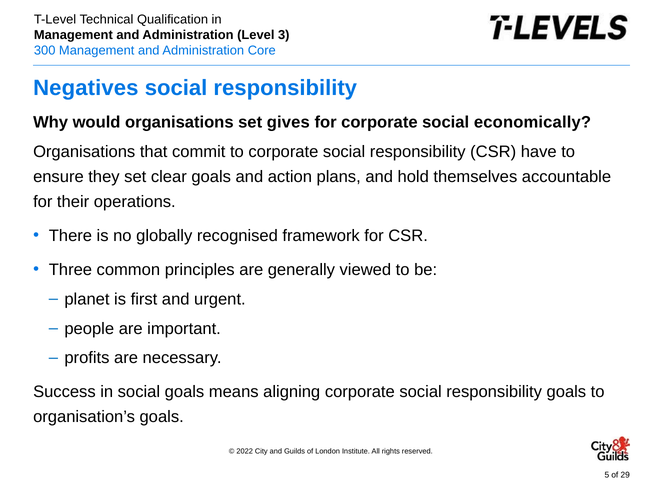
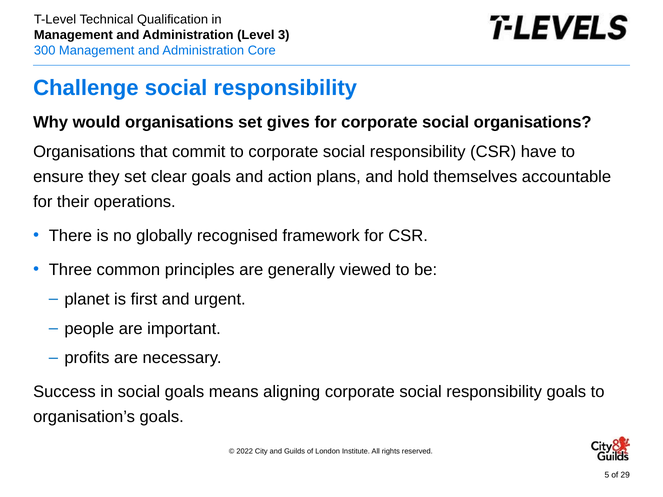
Negatives: Negatives -> Challenge (86, 88)
social economically: economically -> organisations (533, 123)
